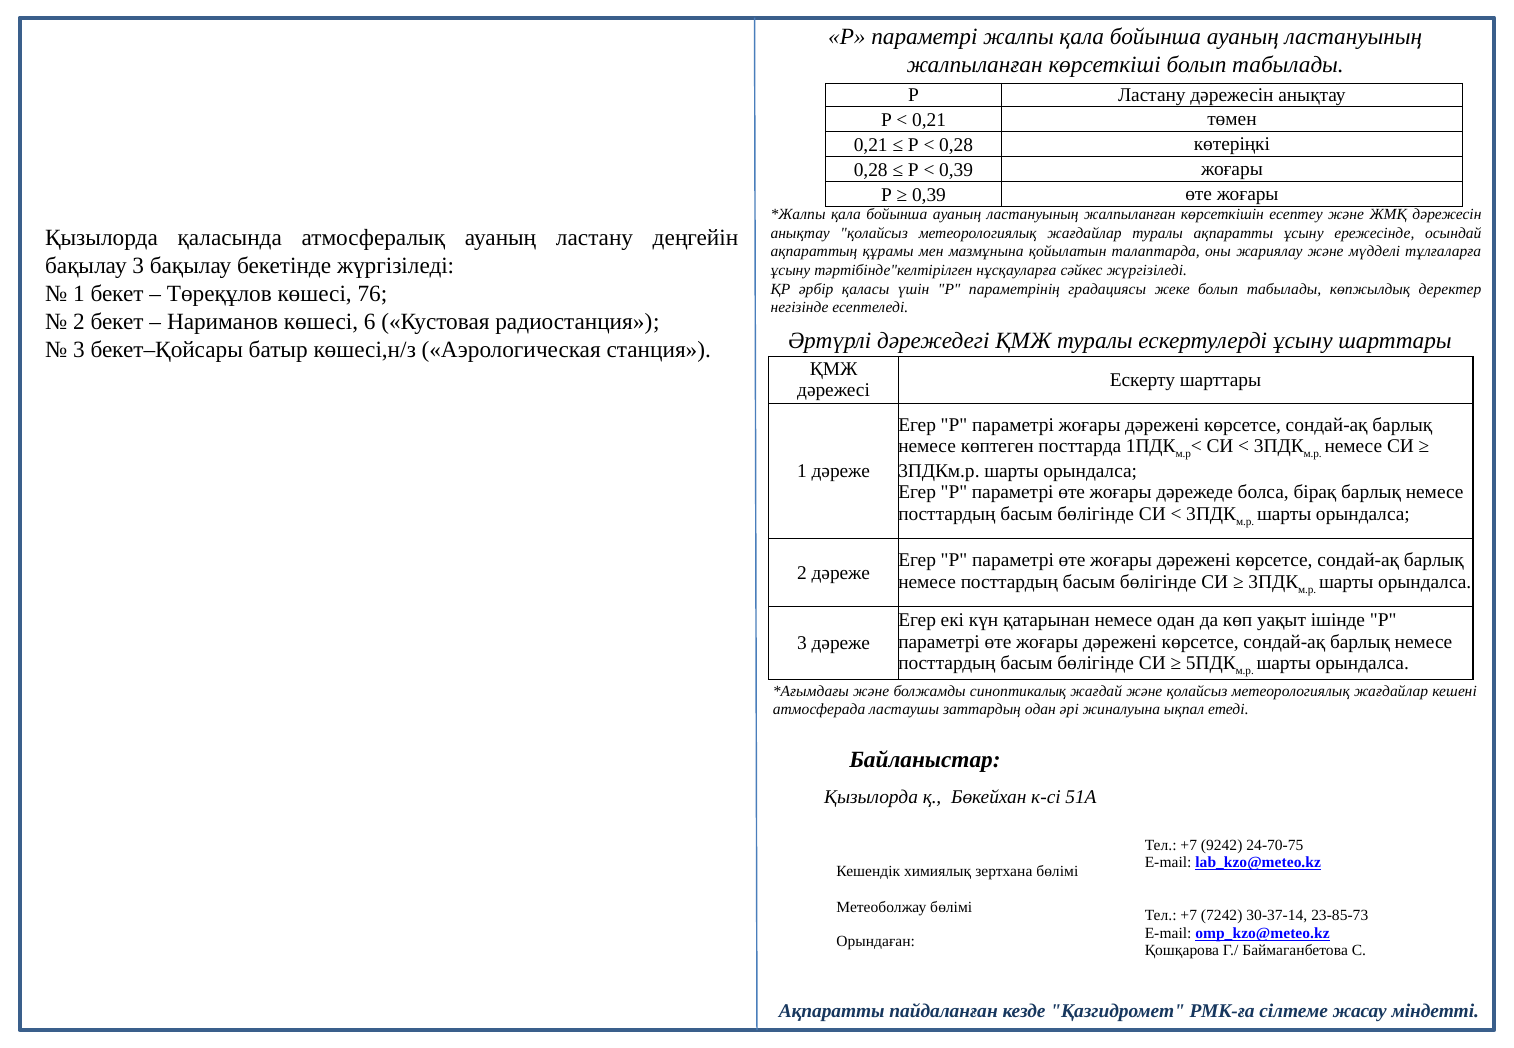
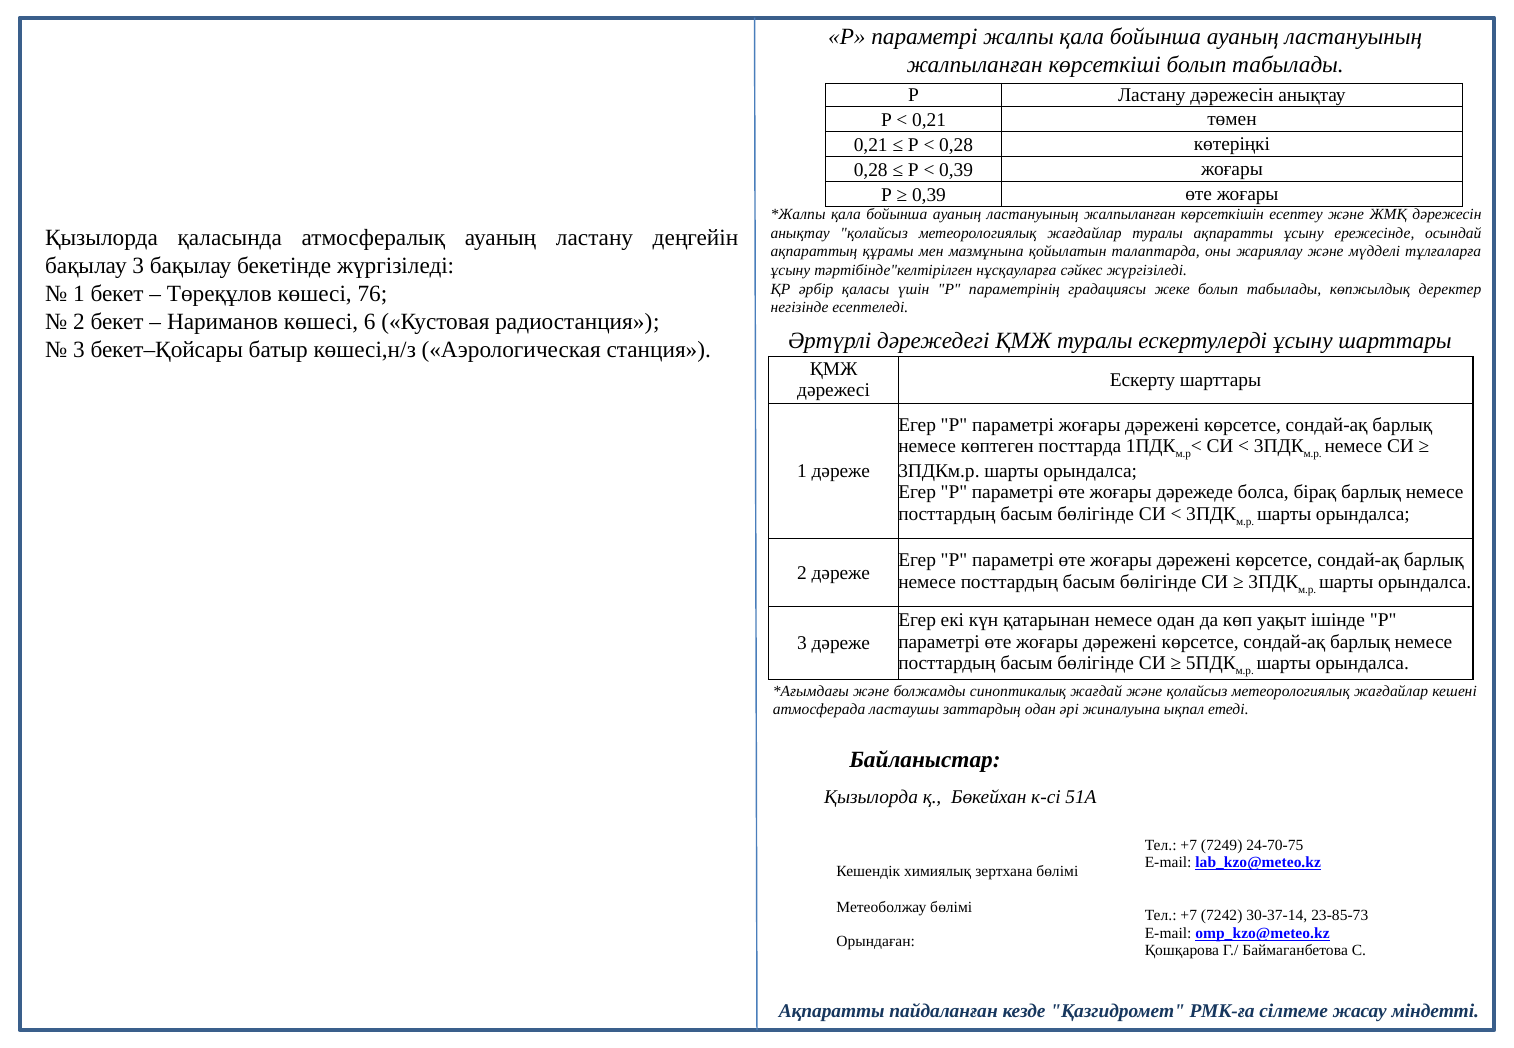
9242: 9242 -> 7249 (1222, 845)
